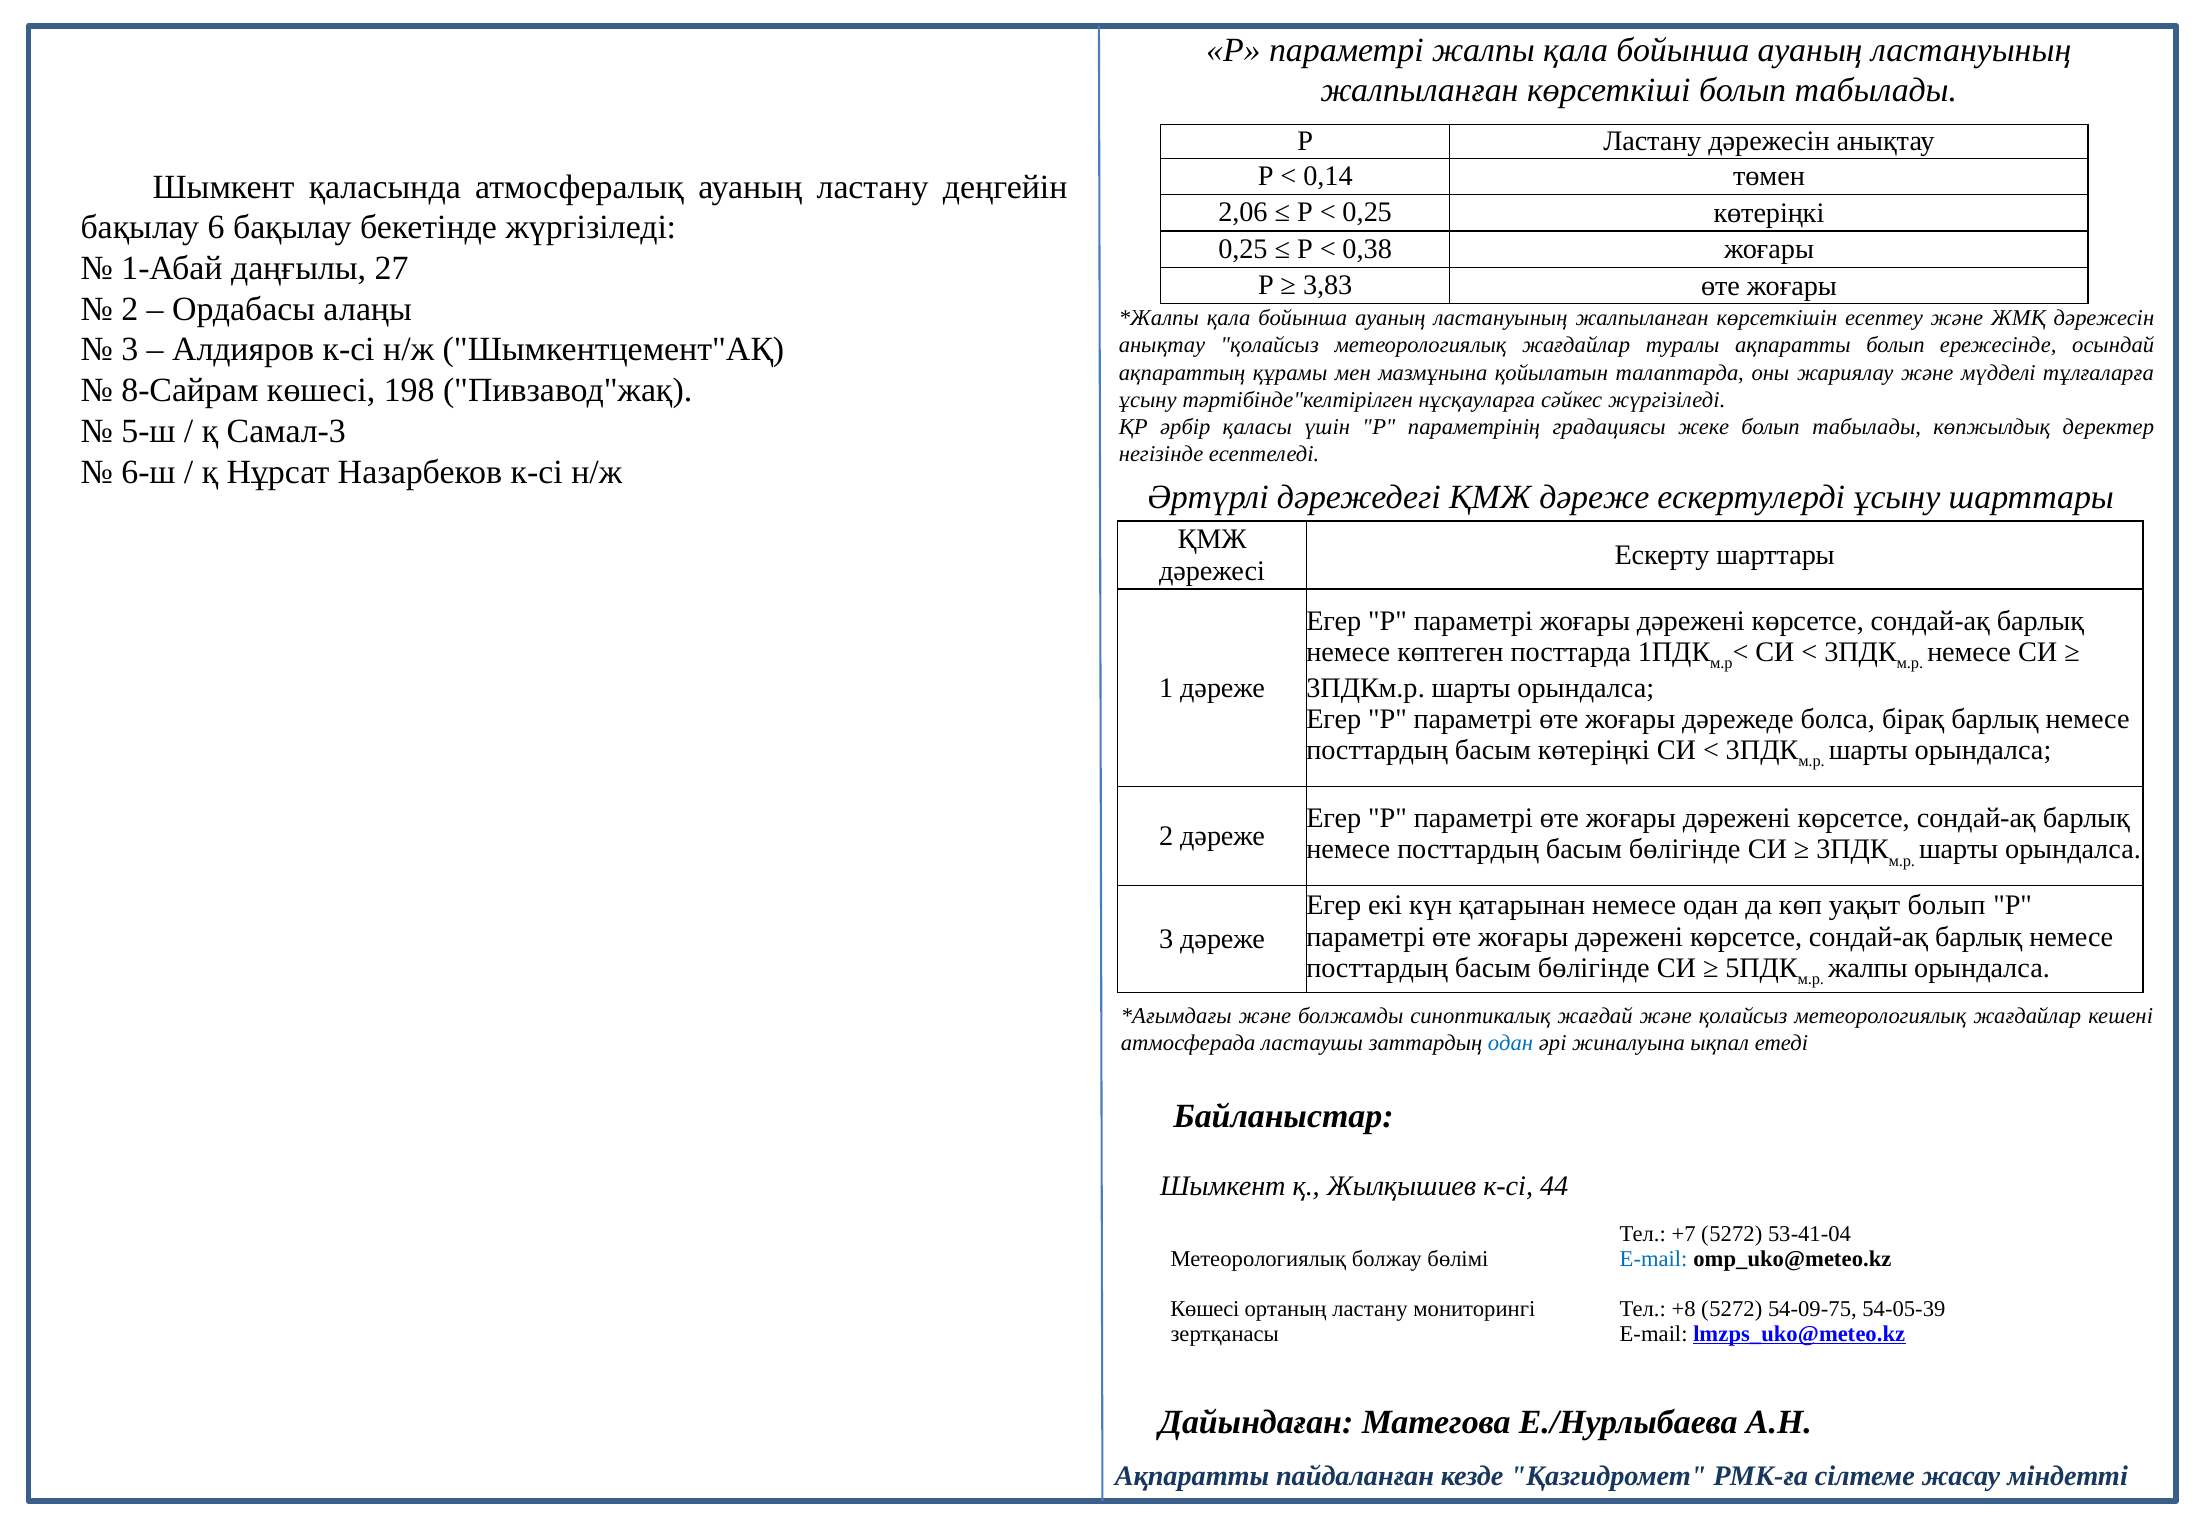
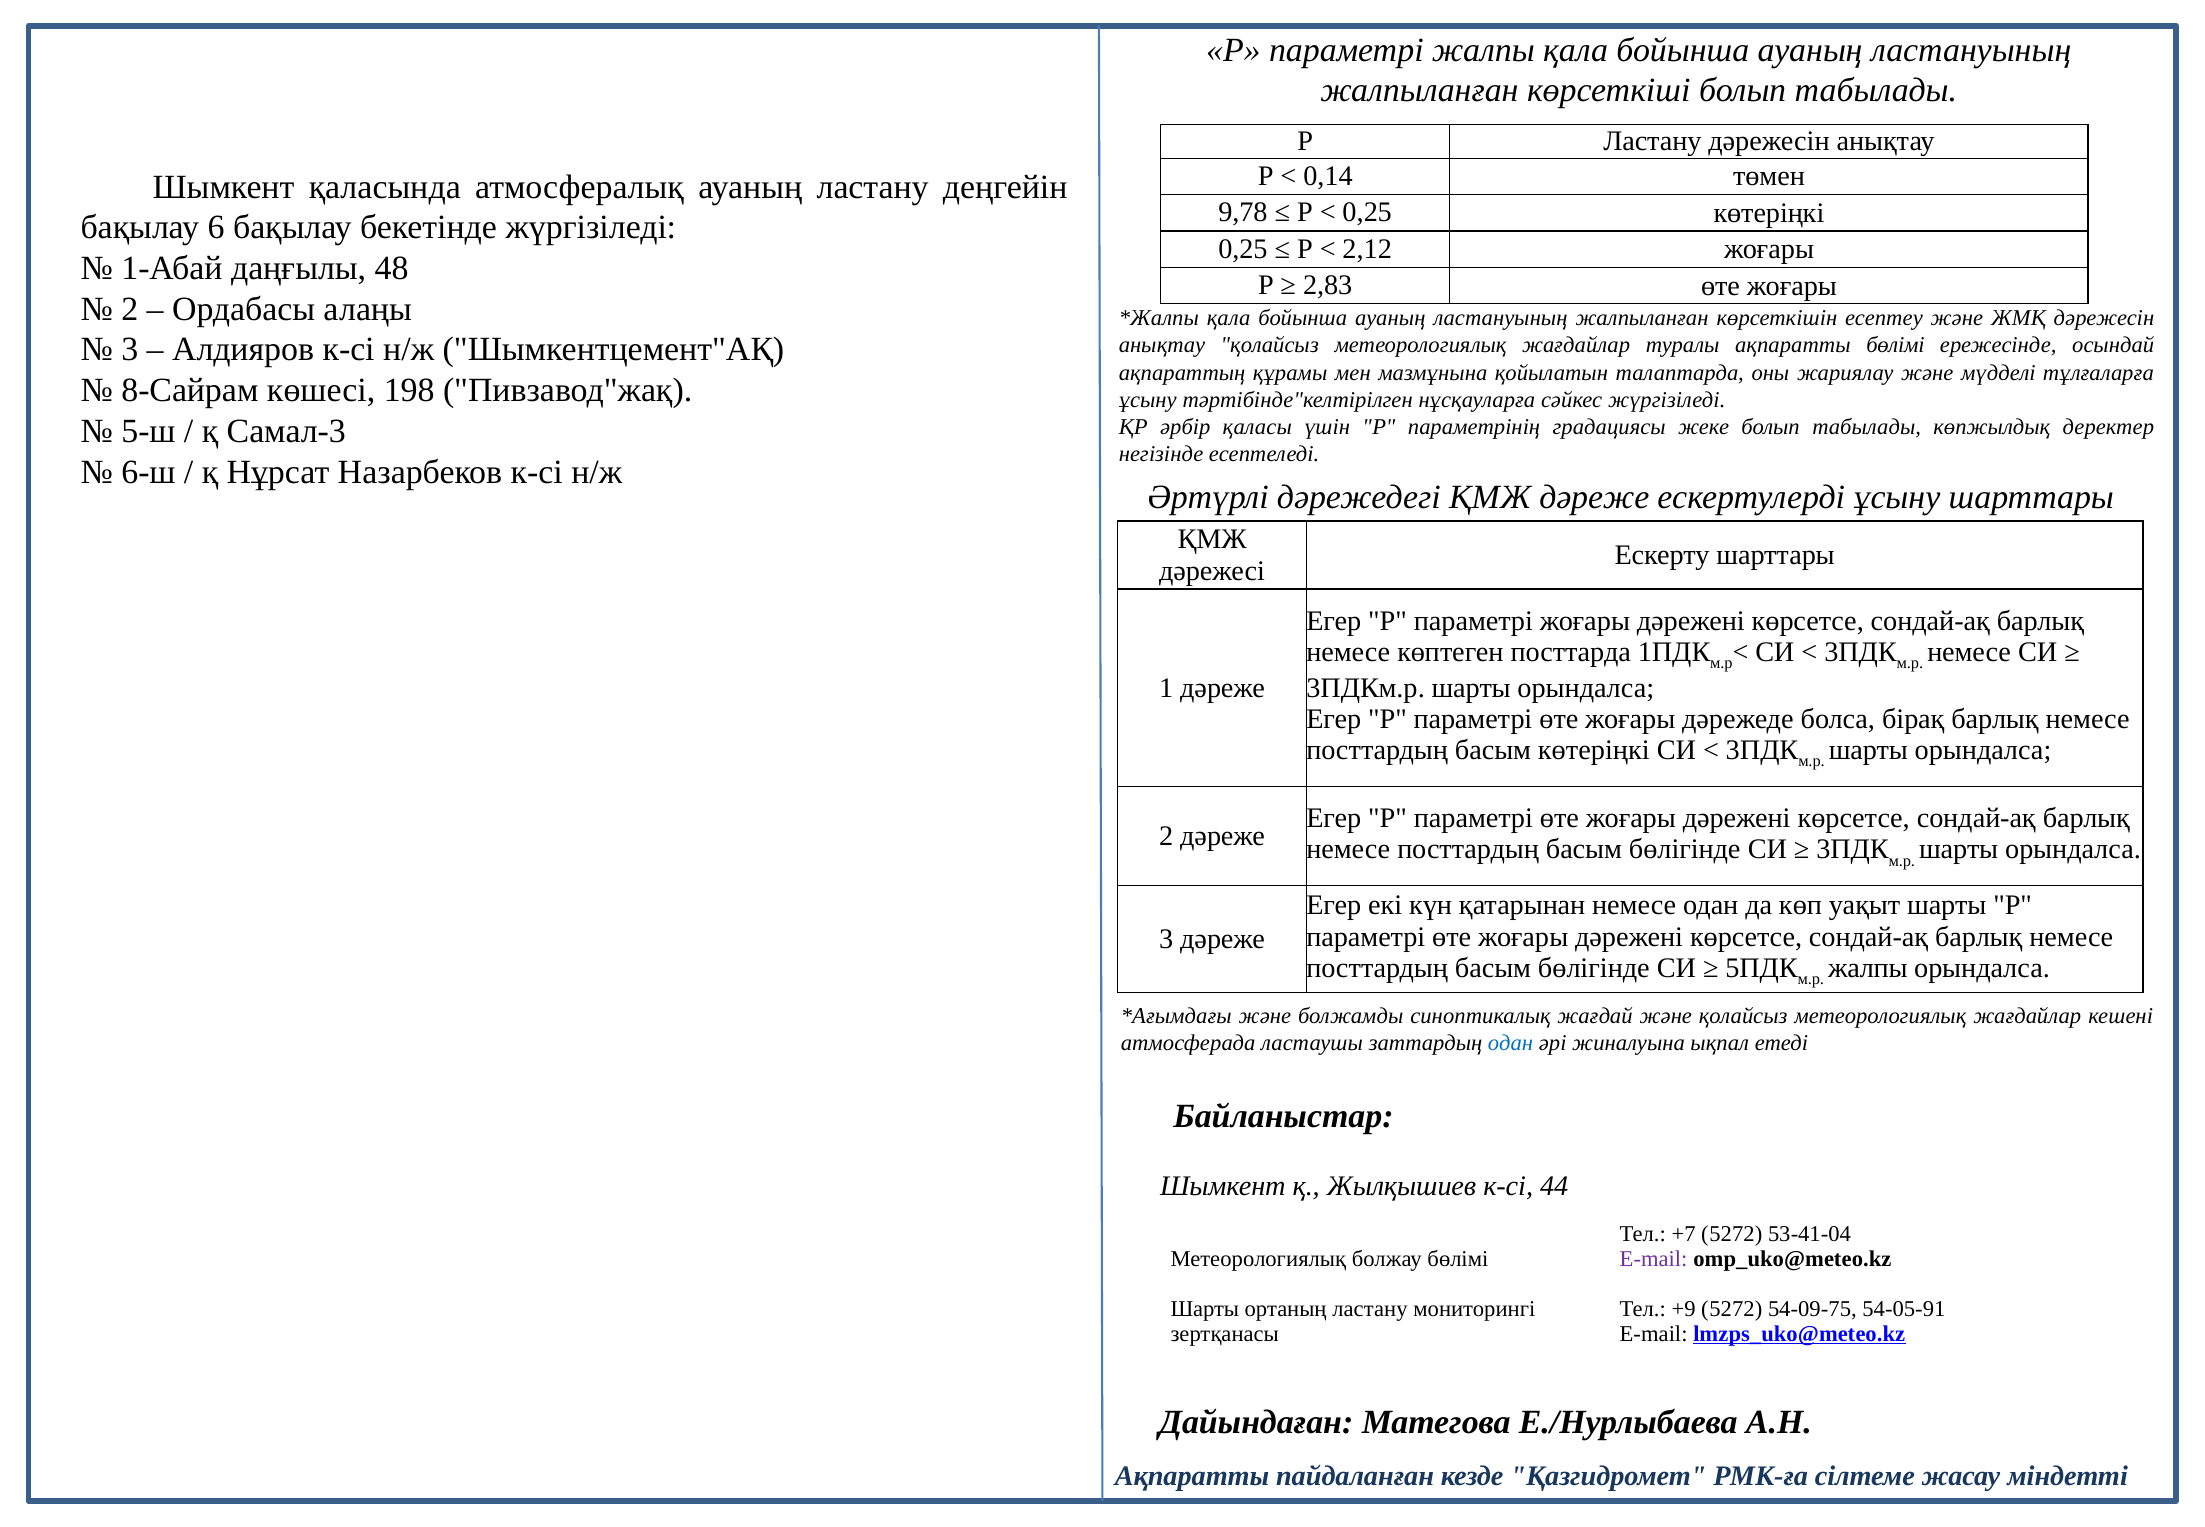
2,06: 2,06 -> 9,78 (1243, 212)
0,38: 0,38 -> 2,12 (1367, 249)
27: 27 -> 48 (392, 268)
3,83: 3,83 -> 2,83 (1328, 285)
ақпаратты болып: болып -> бөлімі (1895, 345)
уақыт болып: болып -> шарты (1947, 905)
E-mail colour: blue -> purple (1654, 1259)
Көшесі: Көшесі -> Шарты (1205, 1308)
+8: +8 -> +9 (1684, 1308)
54-05-39: 54-05-39 -> 54-05-91 (1904, 1308)
